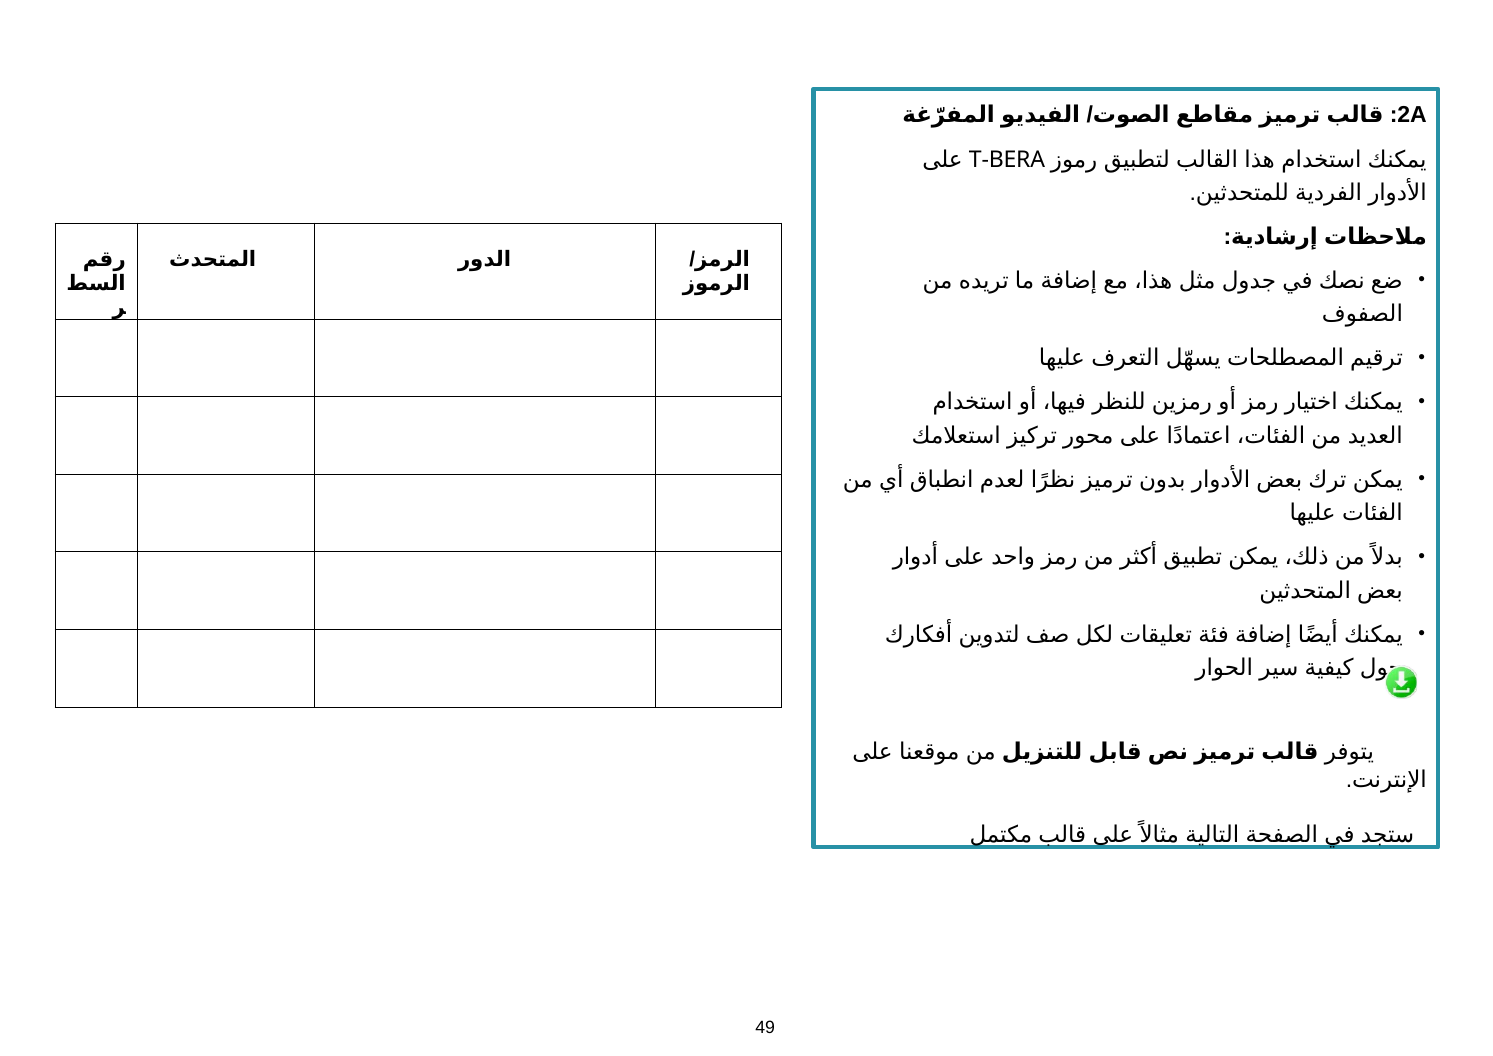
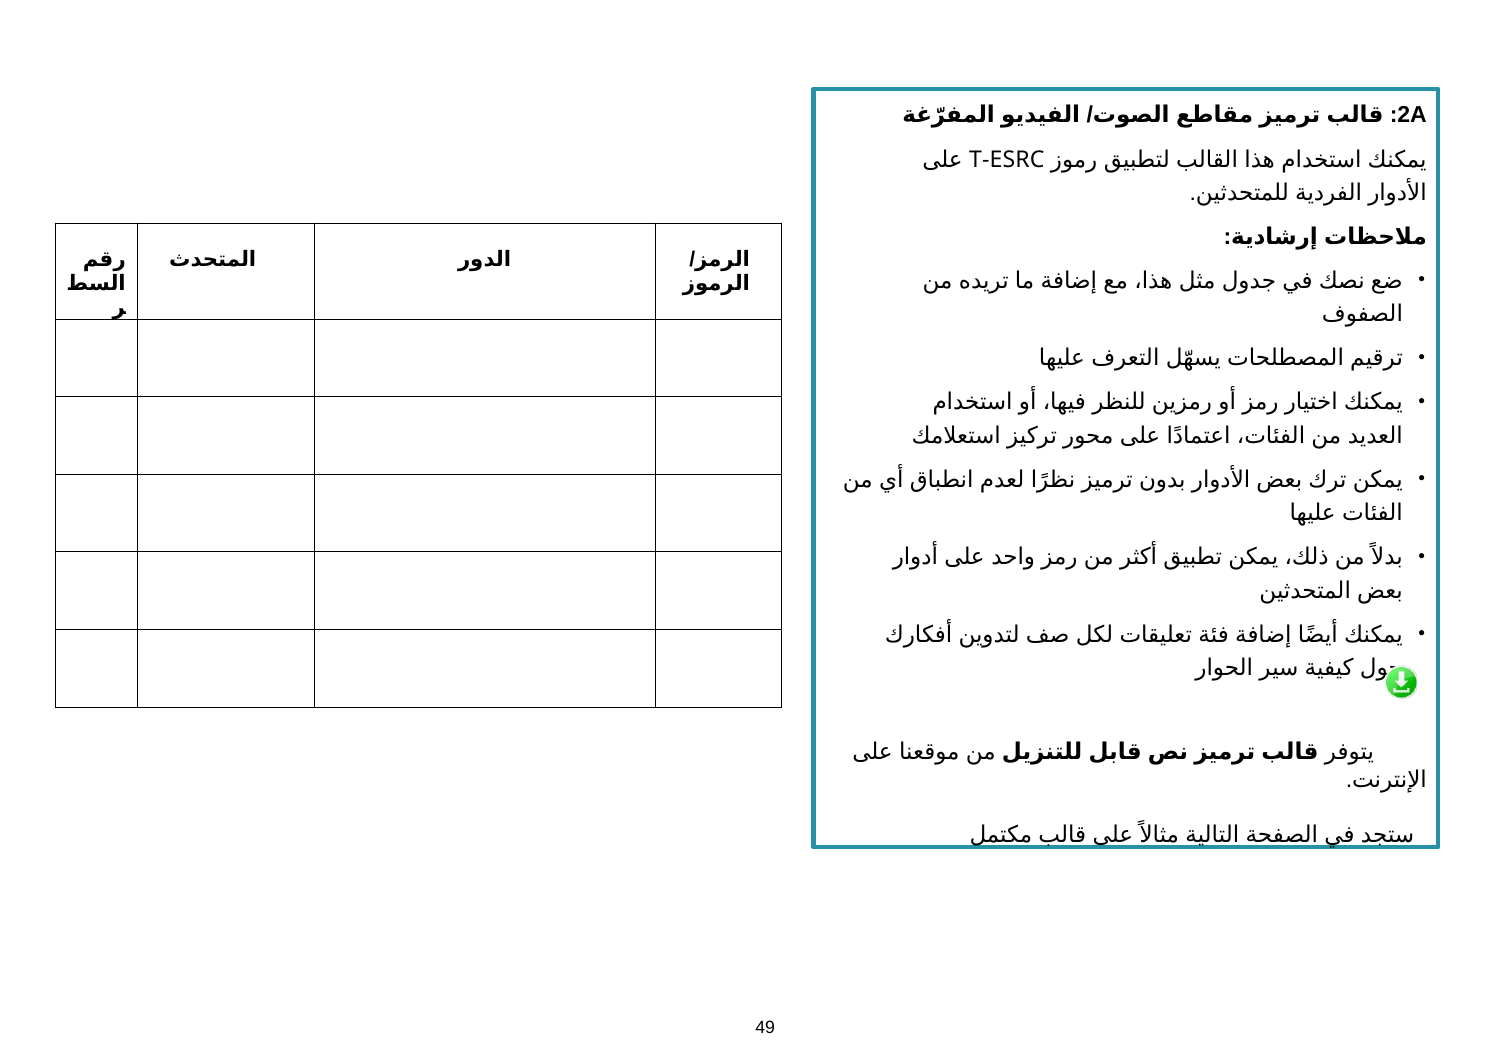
T-BERA: T-BERA -> T-ESRC (1007, 160)
